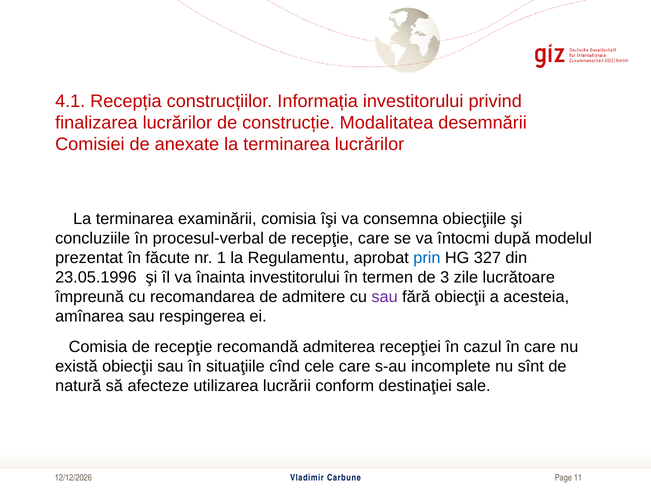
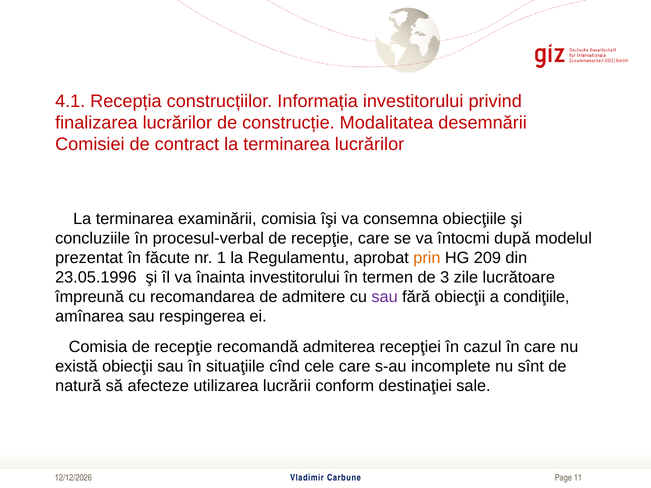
anexate: anexate -> contract (187, 145)
prin colour: blue -> orange (427, 258)
327: 327 -> 209 (487, 258)
acesteia: acesteia -> condiţiile (536, 297)
